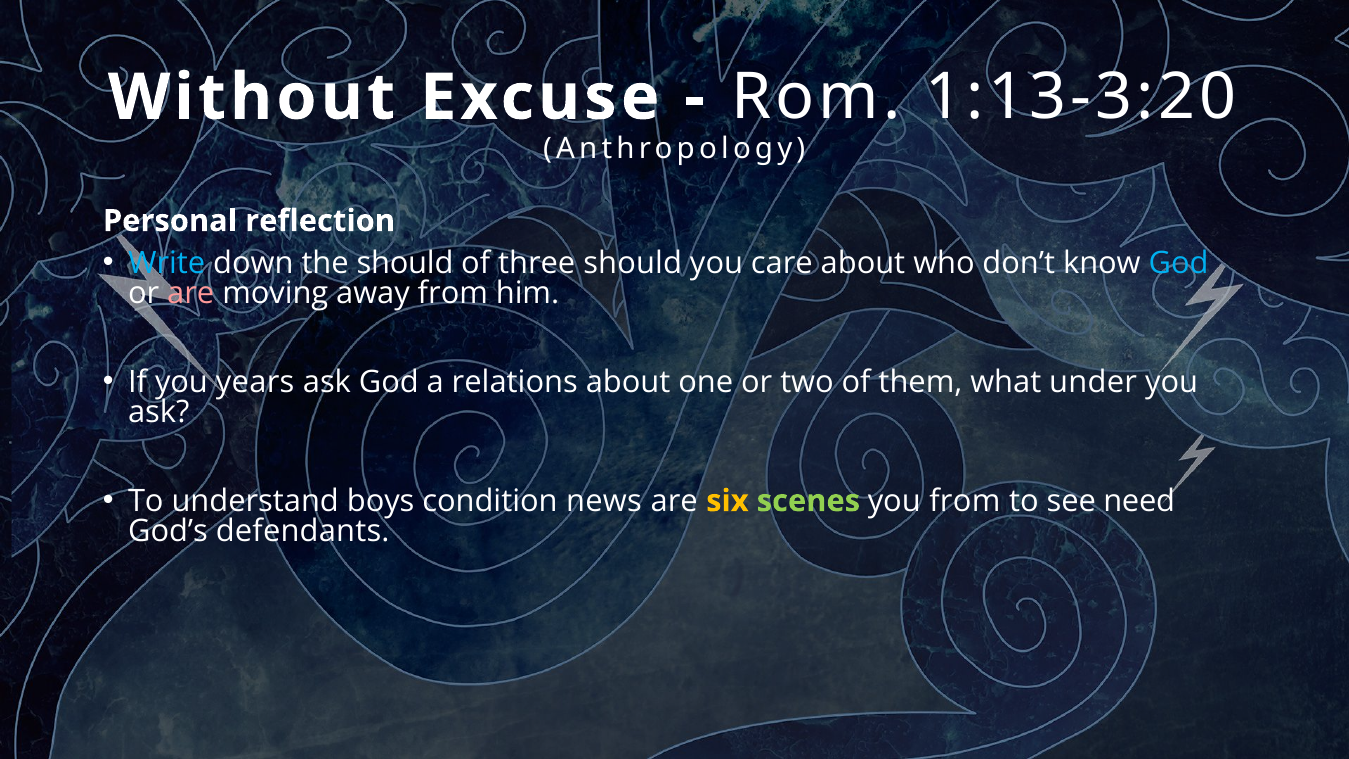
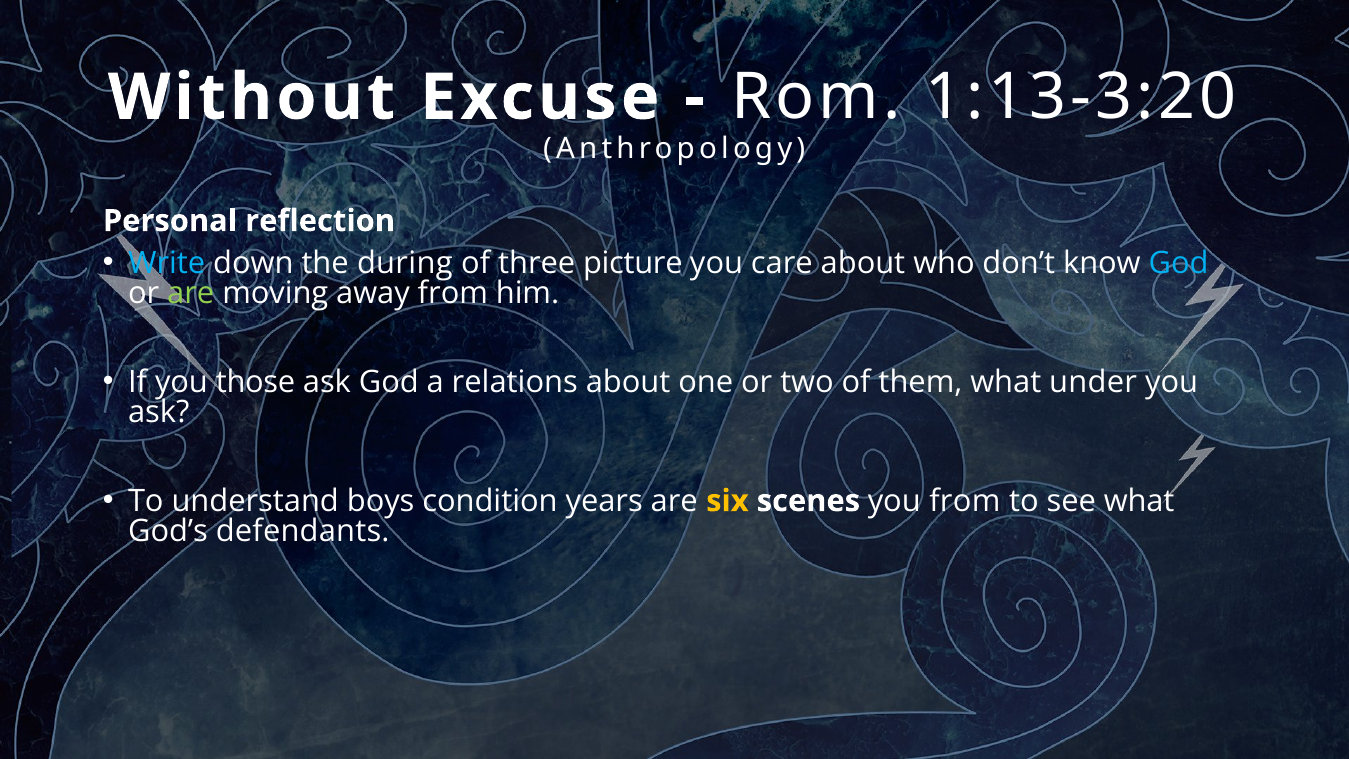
the should: should -> during (405, 264)
three should: should -> picture (633, 264)
are colour: pink -> light green (191, 294)
years: years -> those (255, 382)
news: news -> years (604, 501)
scenes colour: light green -> white (808, 501)
see need: need -> what (1139, 501)
